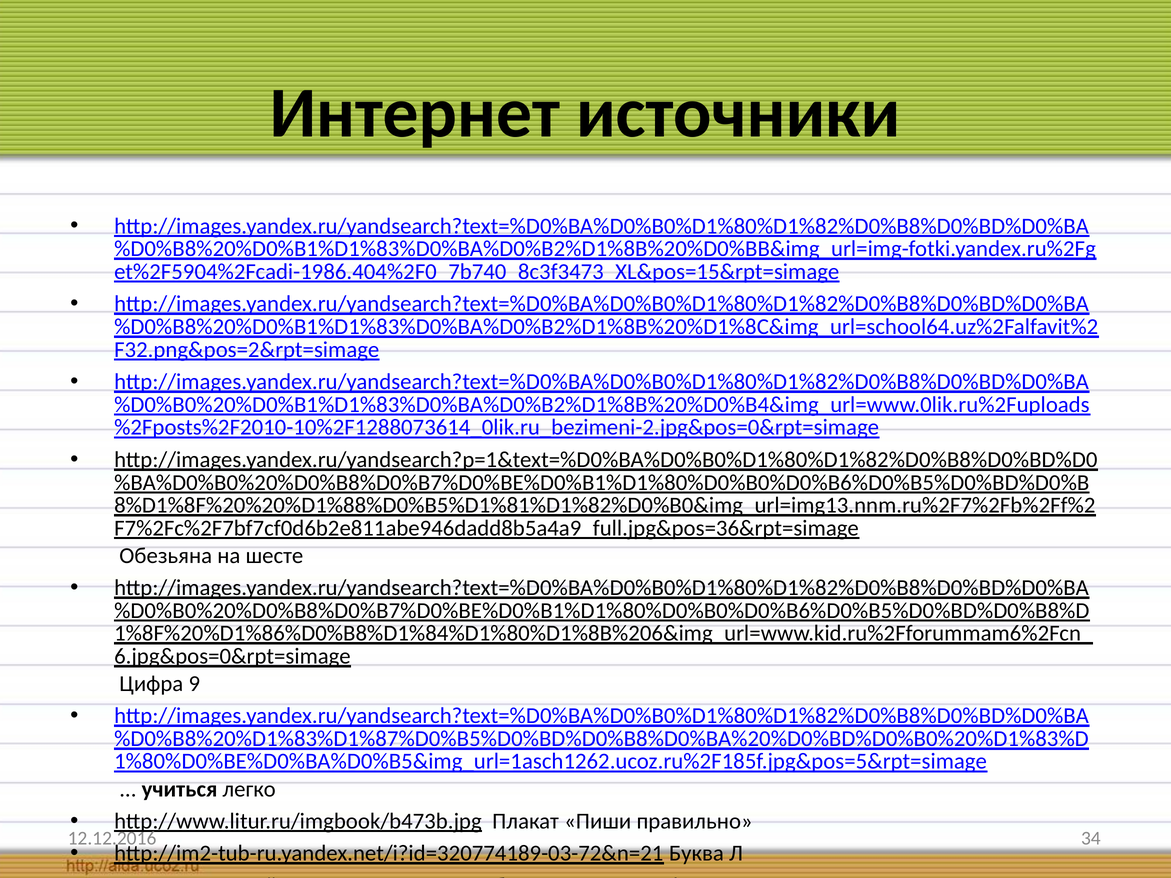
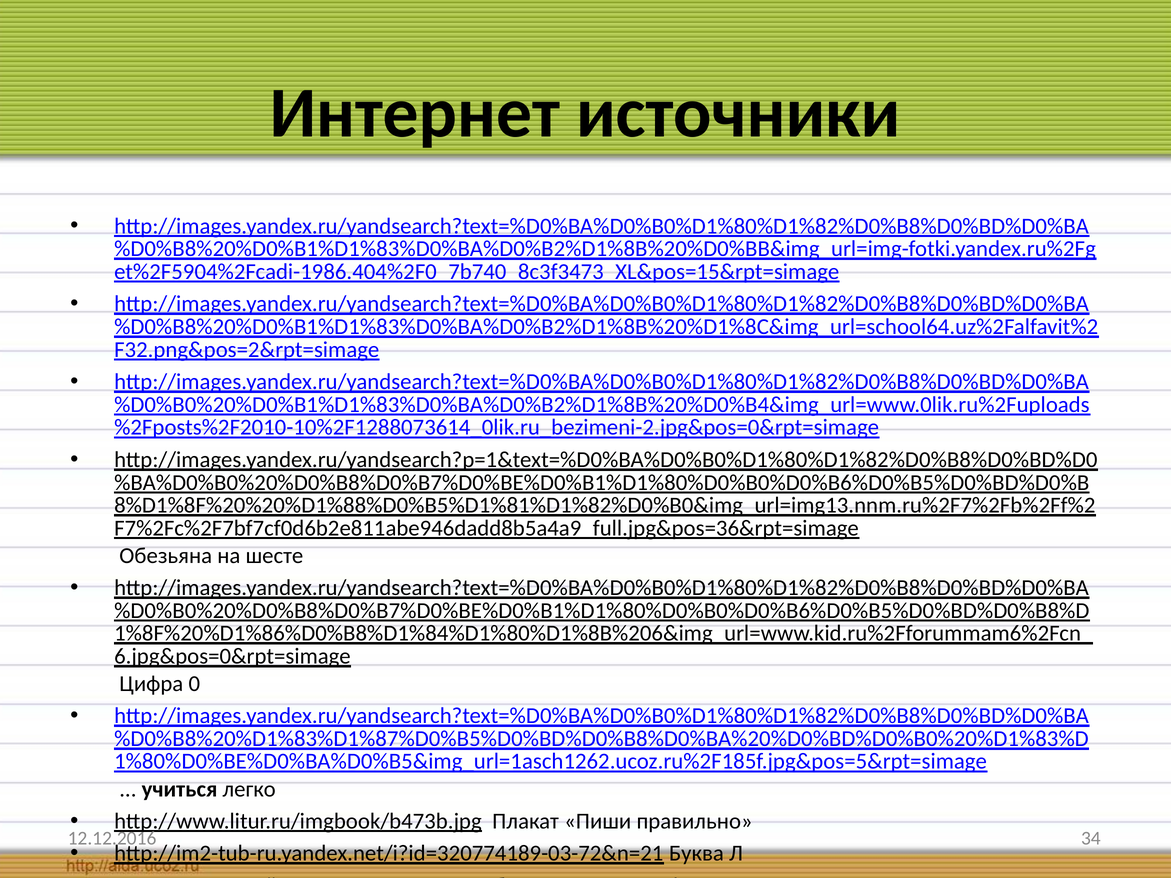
9: 9 -> 0 (194, 684)
